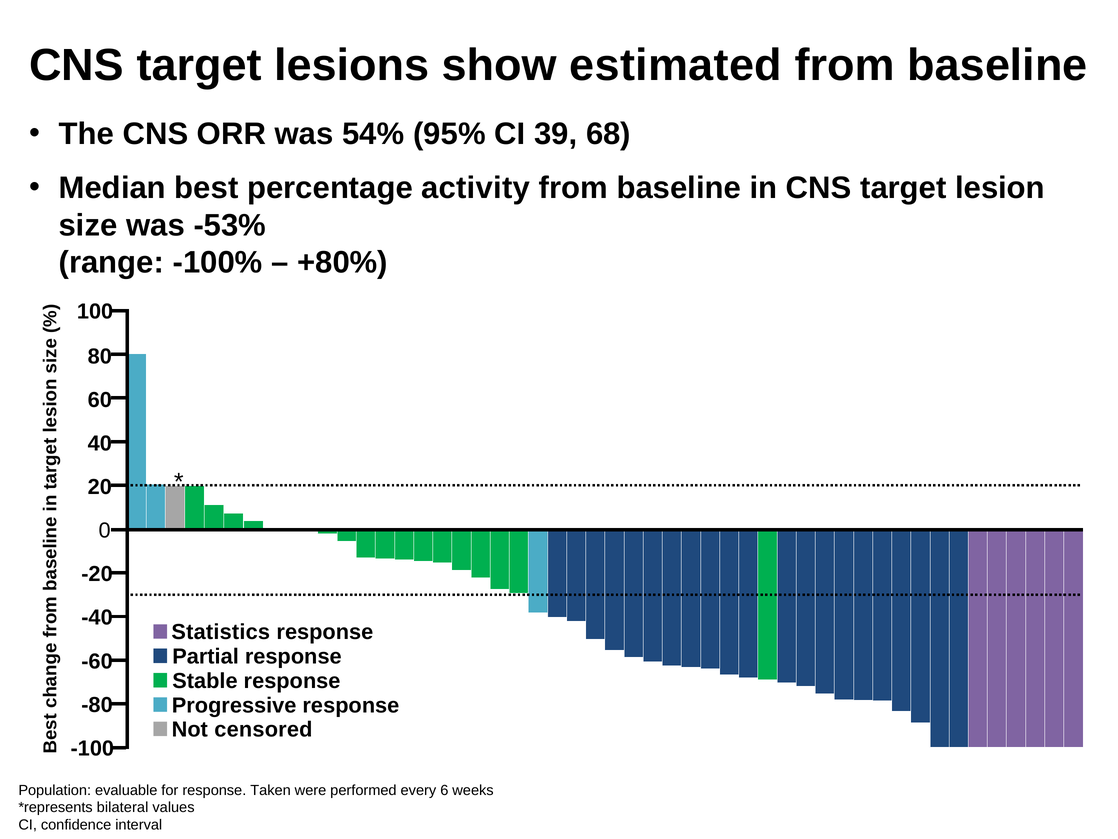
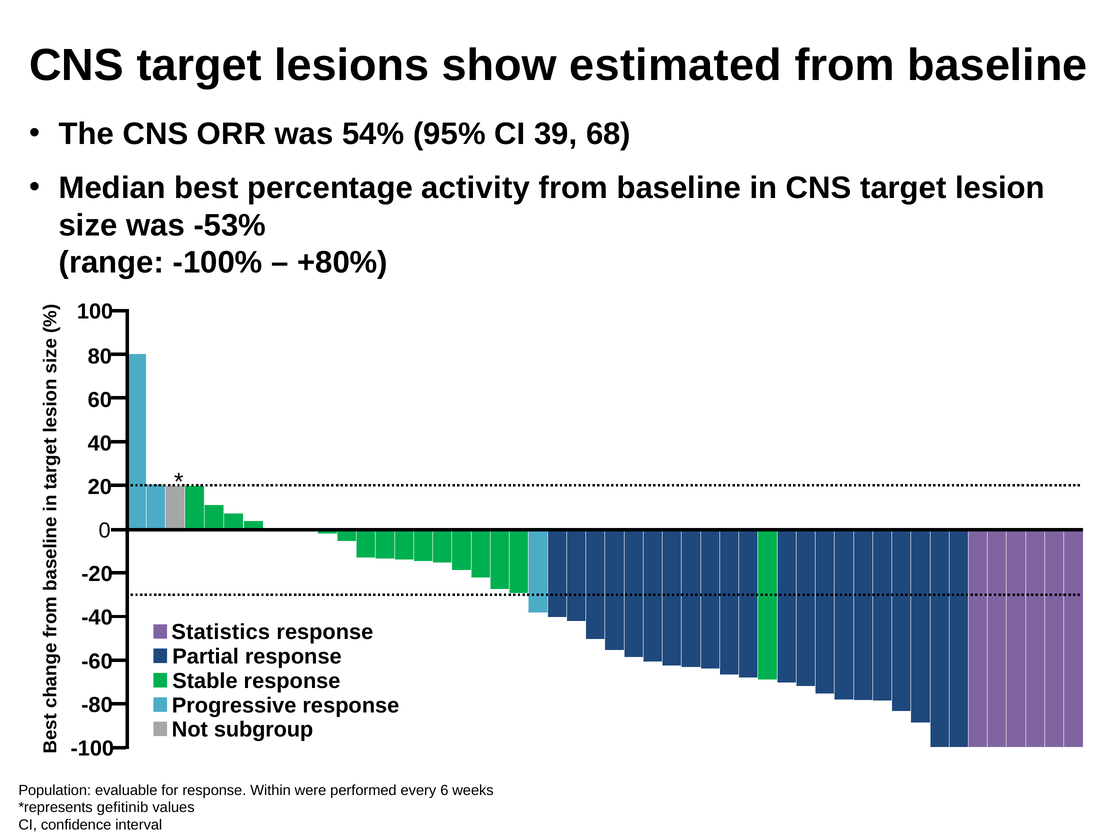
censored: censored -> subgroup (264, 729)
Taken: Taken -> Within (271, 790)
bilateral: bilateral -> gefitinib (123, 807)
